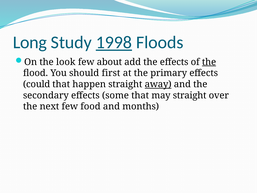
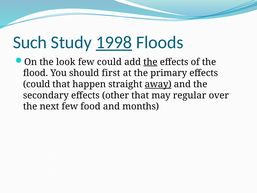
Long: Long -> Such (30, 42)
few about: about -> could (109, 62)
the underline: none -> present (150, 62)
the underline: present -> none (209, 62)
some: some -> other (115, 95)
may straight: straight -> regular (190, 95)
